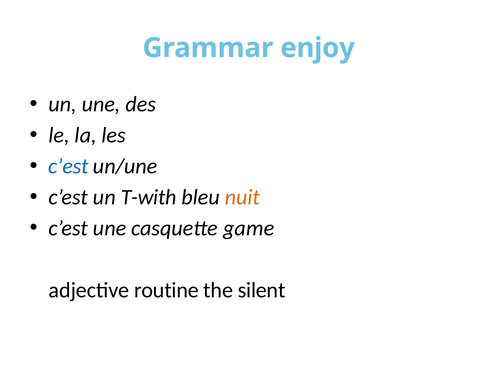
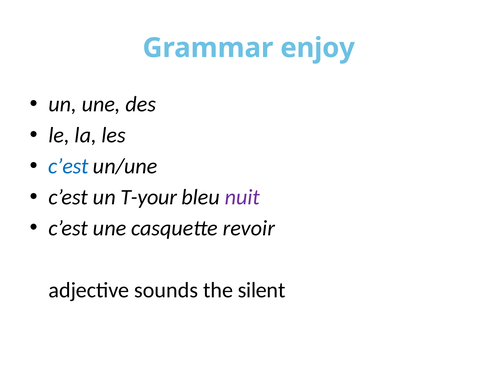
T-with: T-with -> T-your (149, 197)
nuit colour: orange -> purple (242, 197)
game: game -> revoir (249, 228)
routine: routine -> sounds (166, 290)
